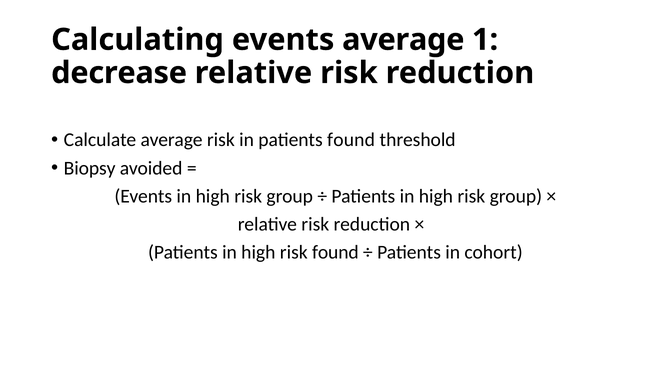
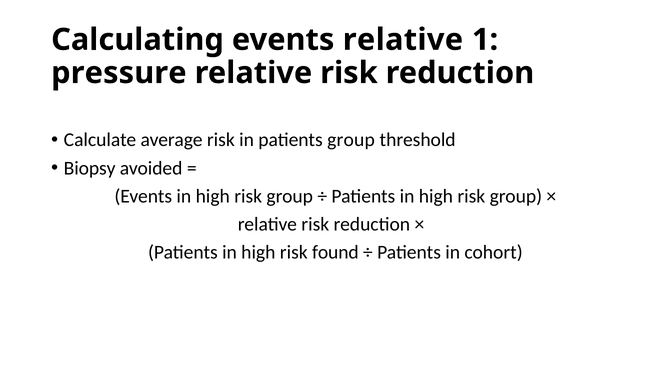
events average: average -> relative (403, 40)
decrease: decrease -> pressure (119, 73)
patients found: found -> group (351, 140)
